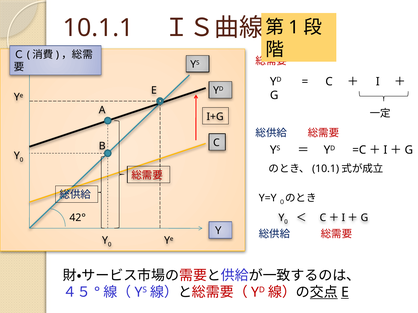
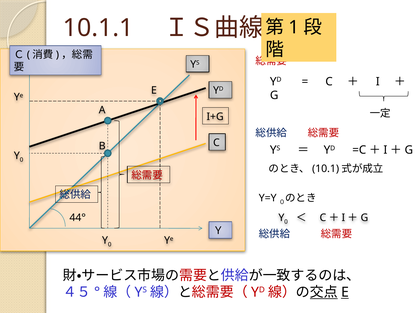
42°: 42° -> 44° (78, 218)
